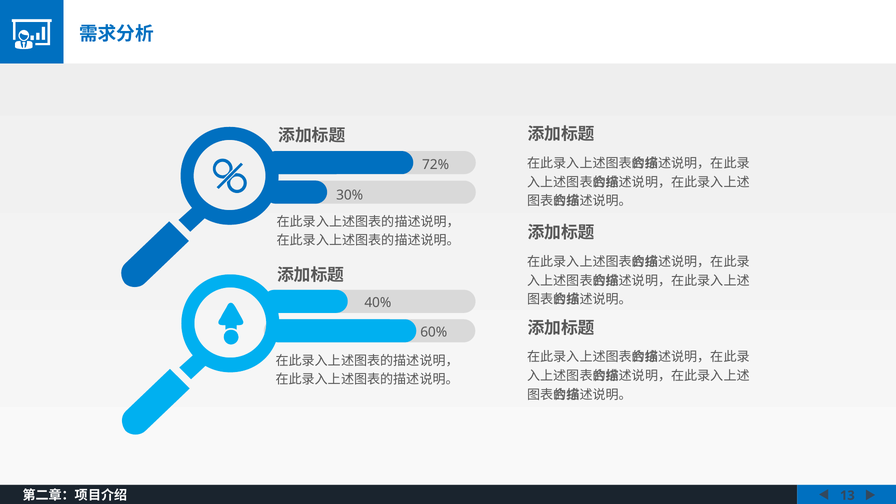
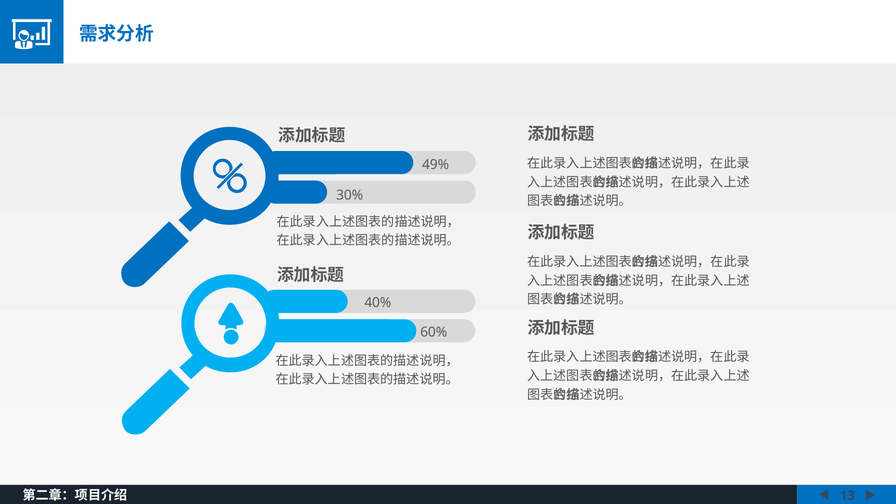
72%: 72% -> 49% (436, 165)
